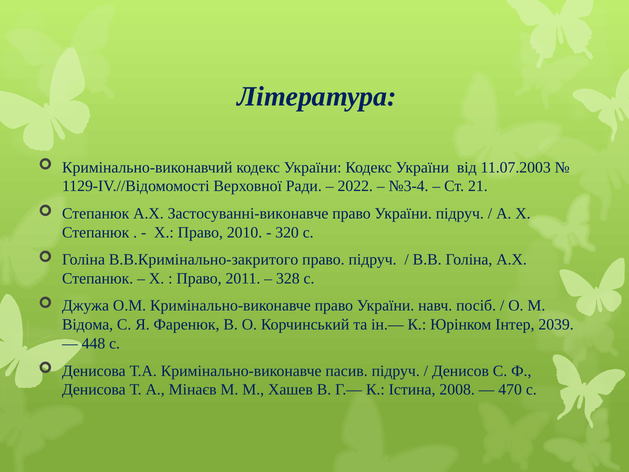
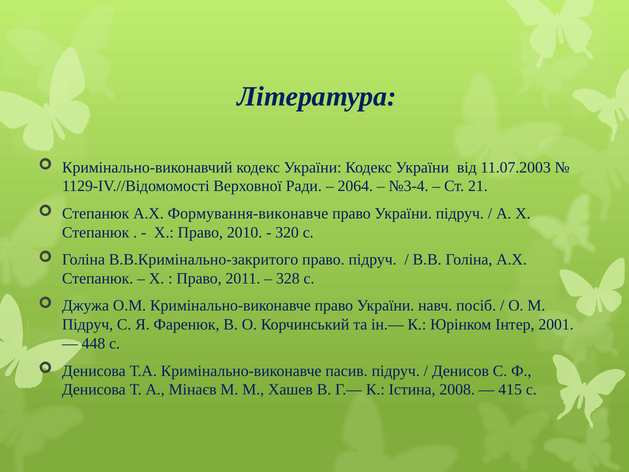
2022: 2022 -> 2064 (355, 186)
Застосуванні-виконавче: Застосуванні-виконавче -> Формування-виконавче (248, 213)
Відома: Відома -> Підруч (88, 325)
2039: 2039 -> 2001 (556, 325)
470: 470 -> 415 (510, 390)
